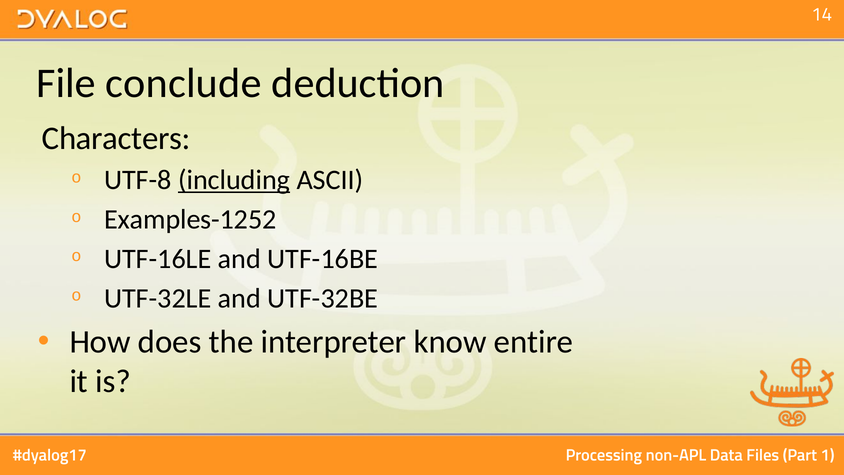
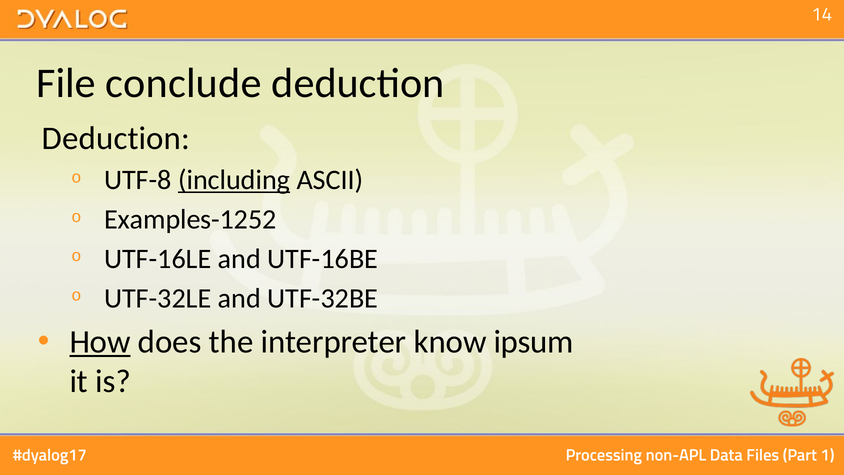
Characters: Characters -> Deduction (116, 138)
How underline: none -> present (100, 342)
entire: entire -> ipsum (534, 342)
